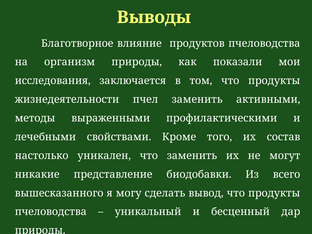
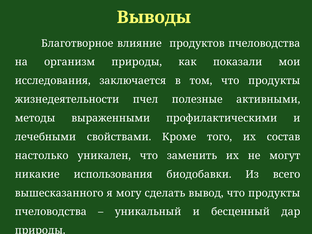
пчел заменить: заменить -> полезные (197, 99)
представление: представление -> использования (113, 174)
